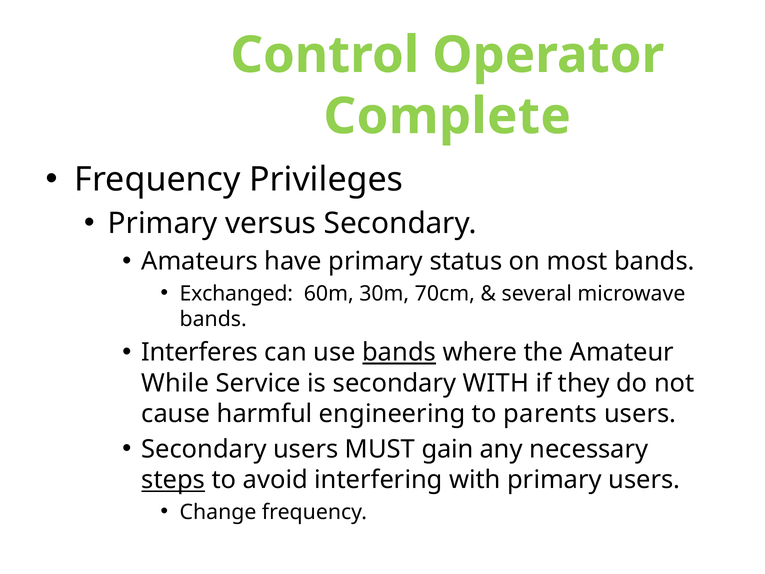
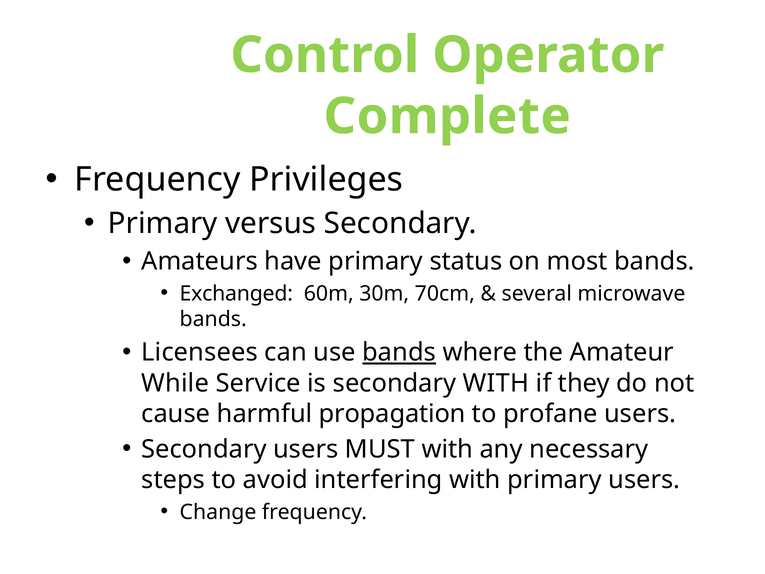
Interferes: Interferes -> Licensees (200, 352)
engineering: engineering -> propagation (392, 414)
parents: parents -> profane (550, 414)
MUST gain: gain -> with (447, 449)
steps underline: present -> none (173, 480)
